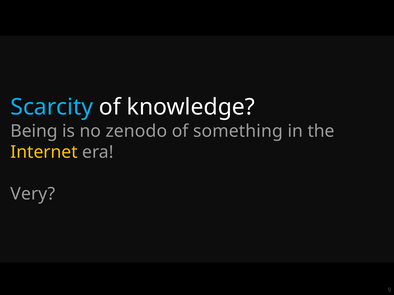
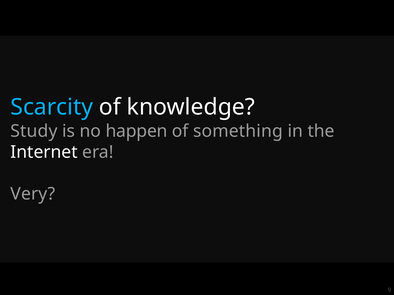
Being: Being -> Study (34, 131)
zenodo: zenodo -> happen (137, 131)
Internet colour: yellow -> white (44, 152)
